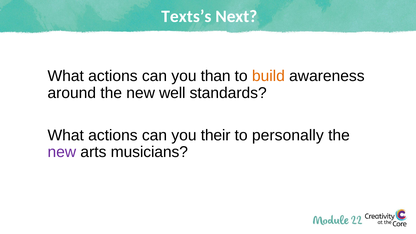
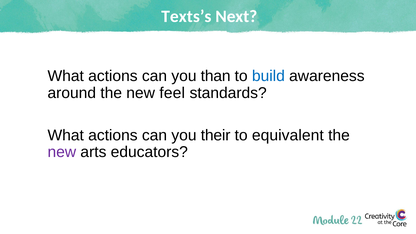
build colour: orange -> blue (268, 76)
well: well -> feel (172, 93)
personally: personally -> equivalent (288, 135)
musicians: musicians -> educators (149, 152)
